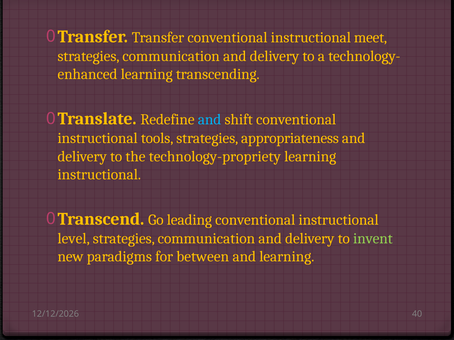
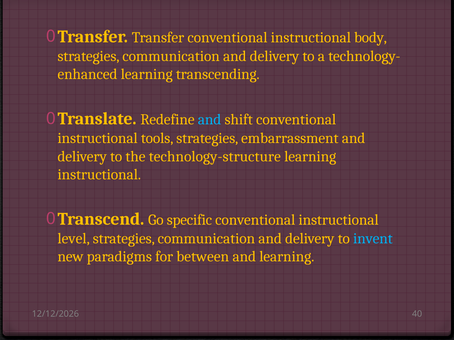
meet: meet -> body (371, 38)
appropriateness: appropriateness -> embarrassment (290, 138)
technology-propriety: technology-propriety -> technology-structure (215, 157)
leading: leading -> specific (189, 220)
invent colour: light green -> light blue (373, 239)
